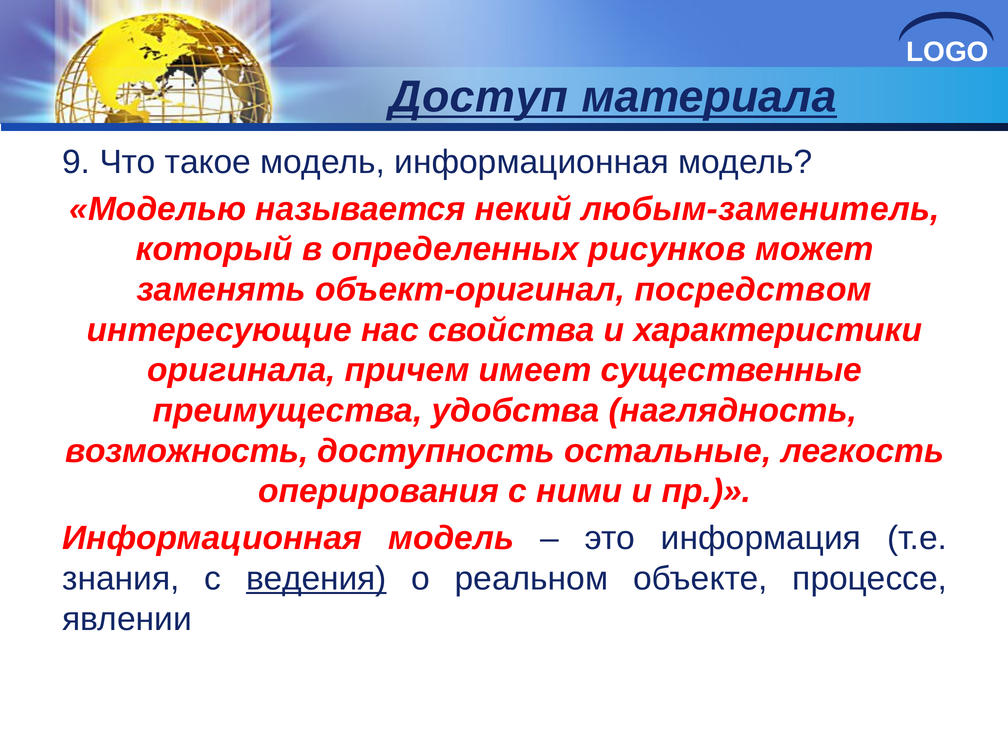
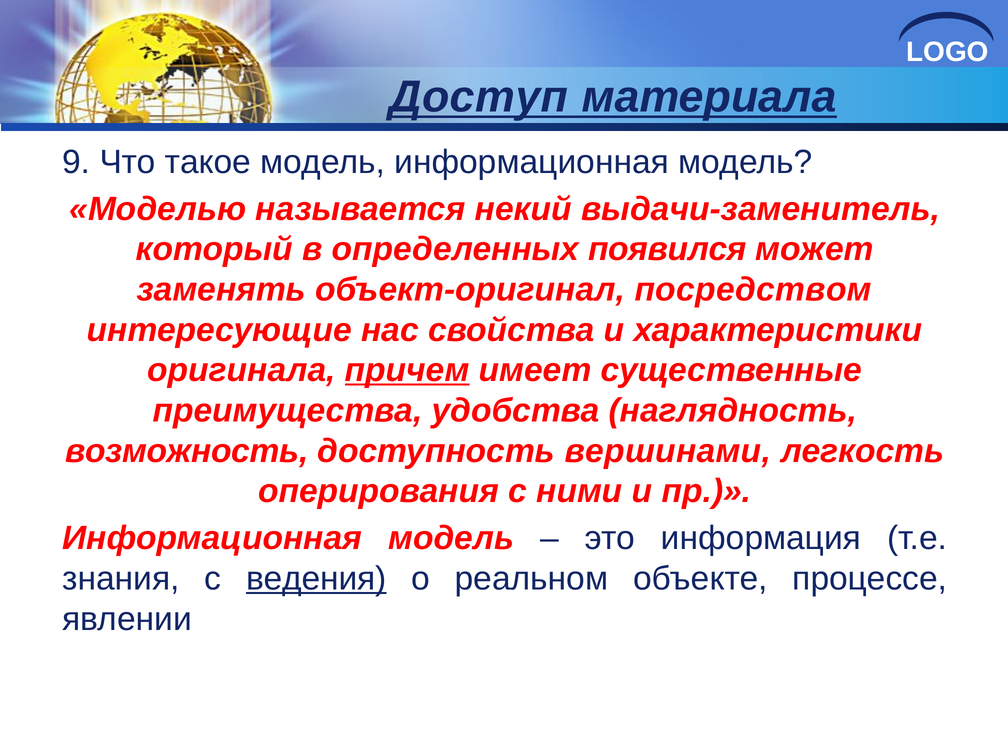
любым-заменитель: любым-заменитель -> выдачи-заменитель (761, 209)
рисунков: рисунков -> появился (667, 249)
причем underline: none -> present (407, 370)
остальные: остальные -> вершинами (668, 451)
